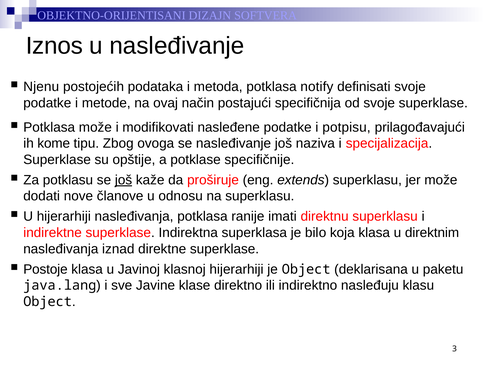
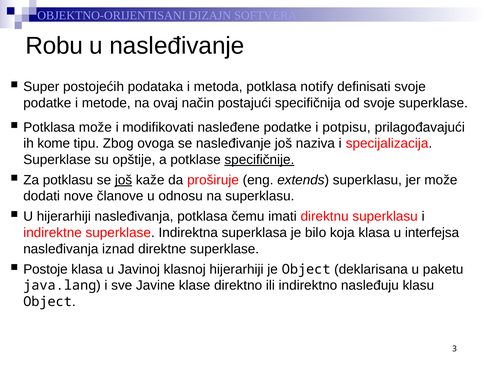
Iznos: Iznos -> Robu (54, 46)
Njenu: Njenu -> Super (41, 87)
specifičnije underline: none -> present (259, 159)
ranije: ranije -> čemu (248, 216)
direktnim: direktnim -> interfejsa (432, 232)
